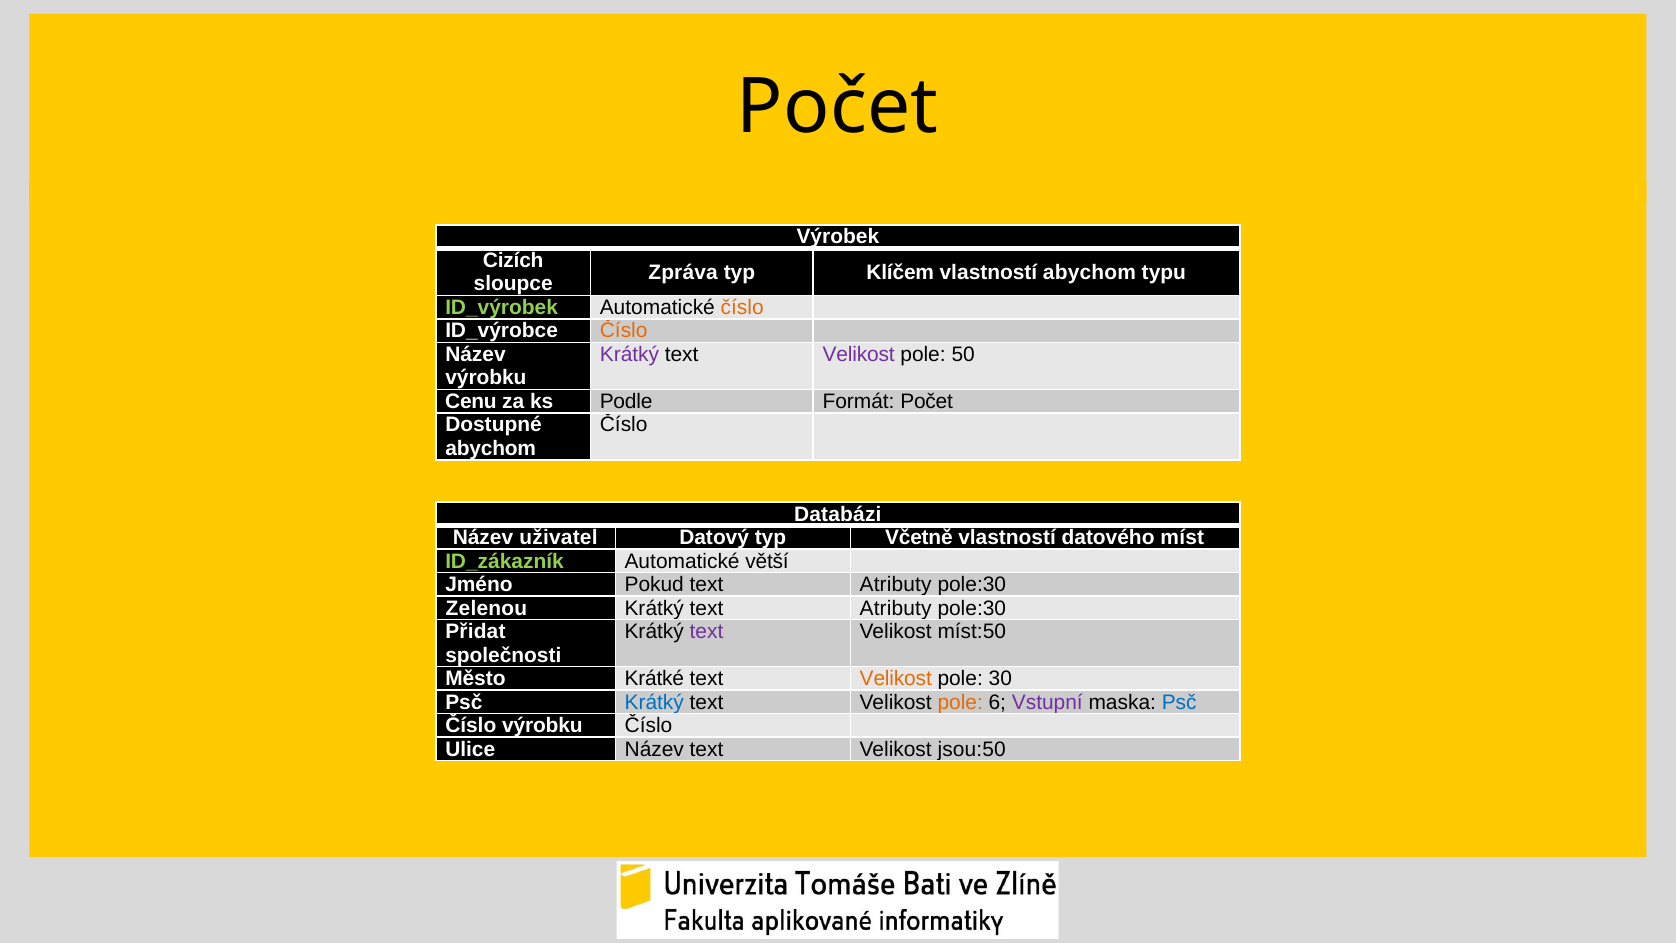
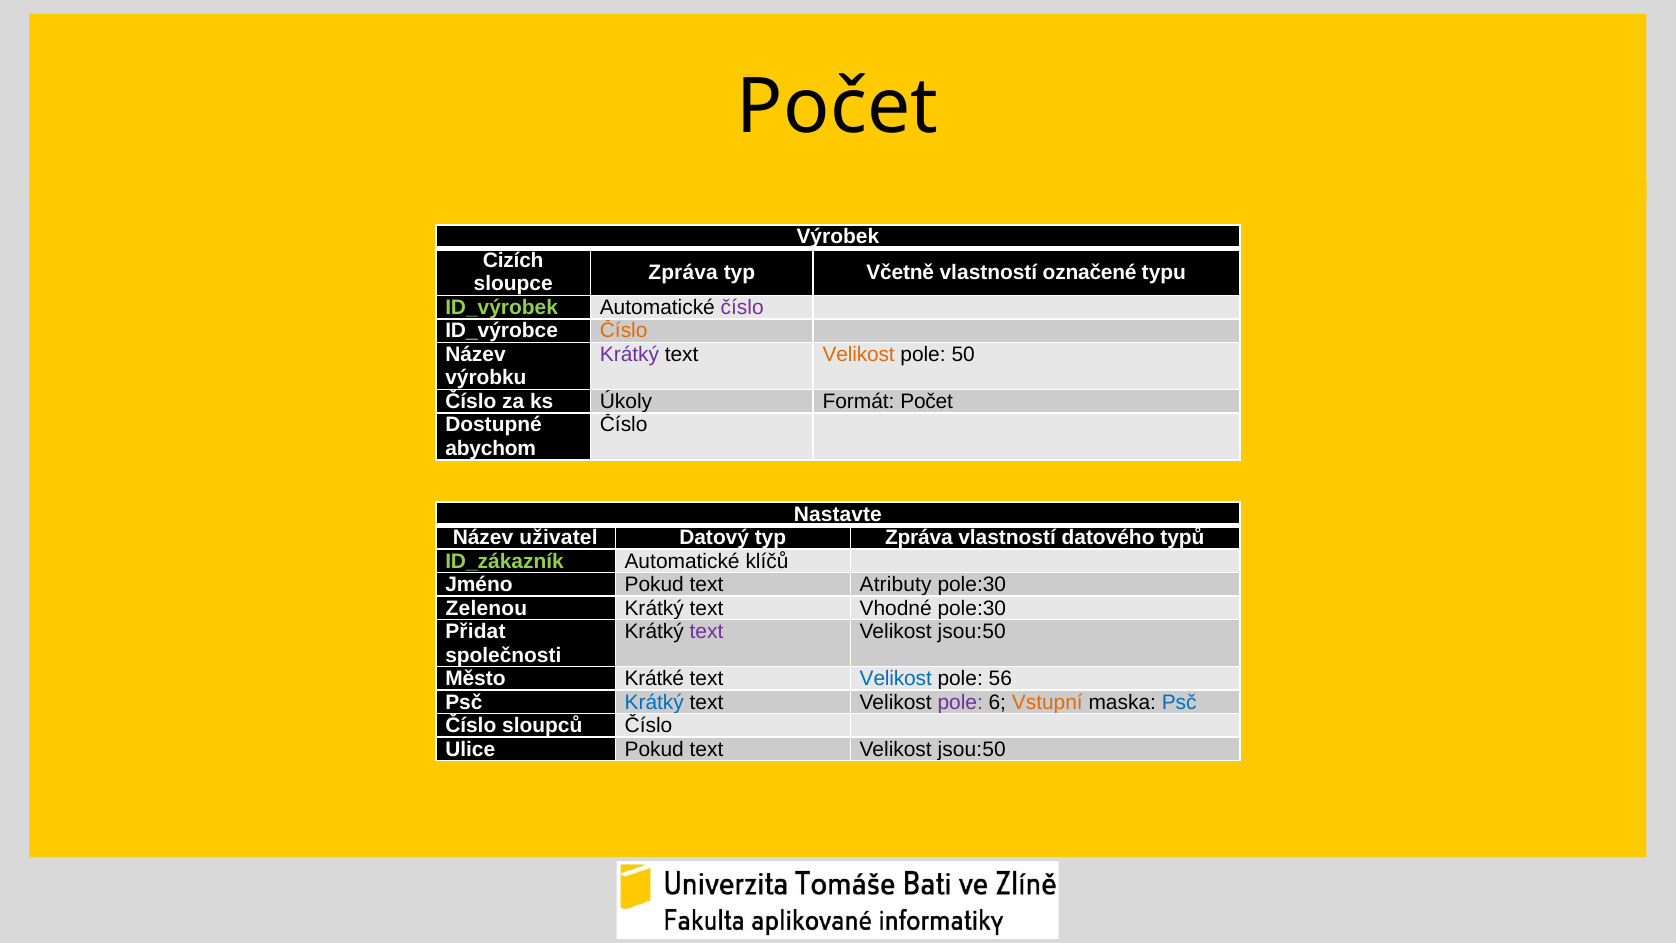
Klíčem: Klíčem -> Včetně (900, 272)
vlastností abychom: abychom -> označené (1090, 272)
číslo colour: orange -> purple (742, 307)
Velikost colour: purple -> orange (859, 354)
Cenu: Cenu -> Číslo (471, 401)
Podle: Podle -> Úkoly (626, 401)
Databázi: Databázi -> Nastavte (838, 514)
typ Včetně: Včetně -> Zpráva (919, 538)
míst: míst -> typů (1182, 538)
větší: větší -> klíčů (767, 561)
Krátký text Atributy: Atributy -> Vhodné (896, 608)
míst:50: míst:50 -> jsou:50 (972, 632)
Velikost colour: orange -> blue (896, 679)
30: 30 -> 56 (1000, 679)
pole colour: orange -> purple (960, 702)
Vstupní colour: purple -> orange (1047, 702)
Číslo výrobku: výrobku -> sloupců (542, 726)
Ulice Název: Název -> Pokud (654, 749)
